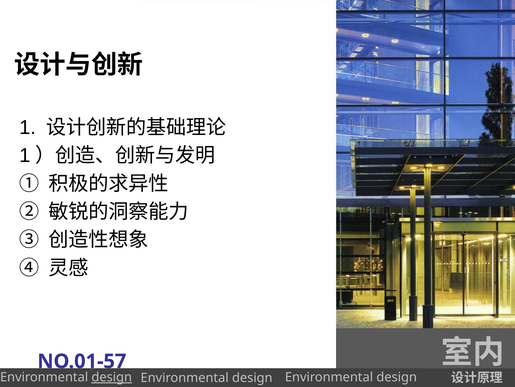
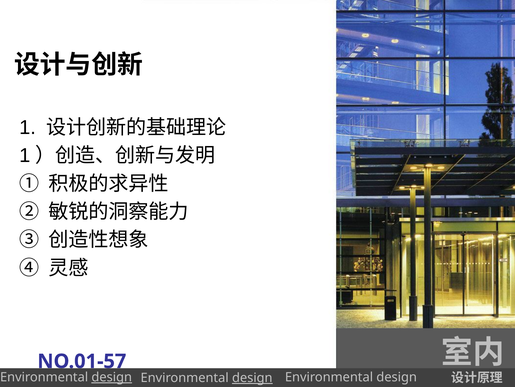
design underline: none -> present (252, 377)
